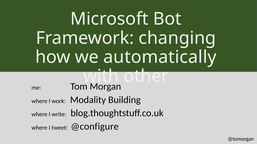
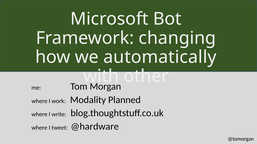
Building: Building -> Planned (124, 100)
@configure: @configure -> @hardware (95, 127)
